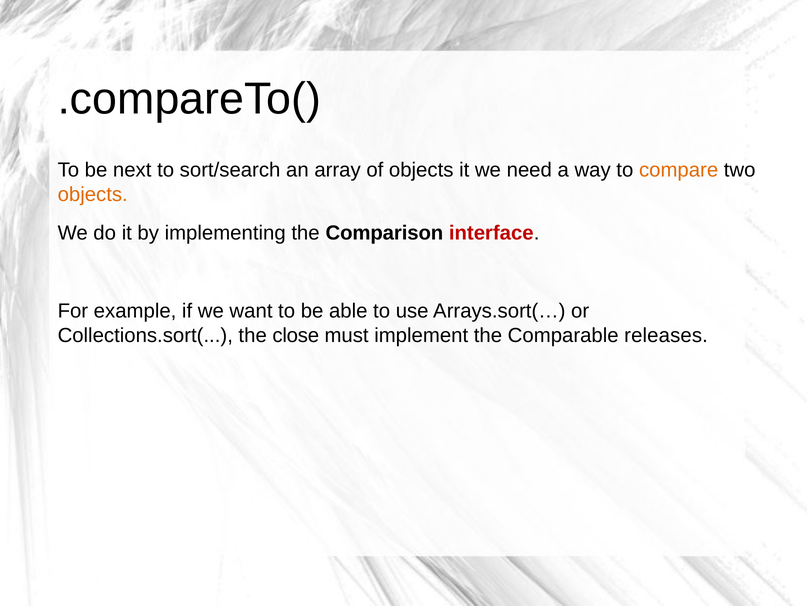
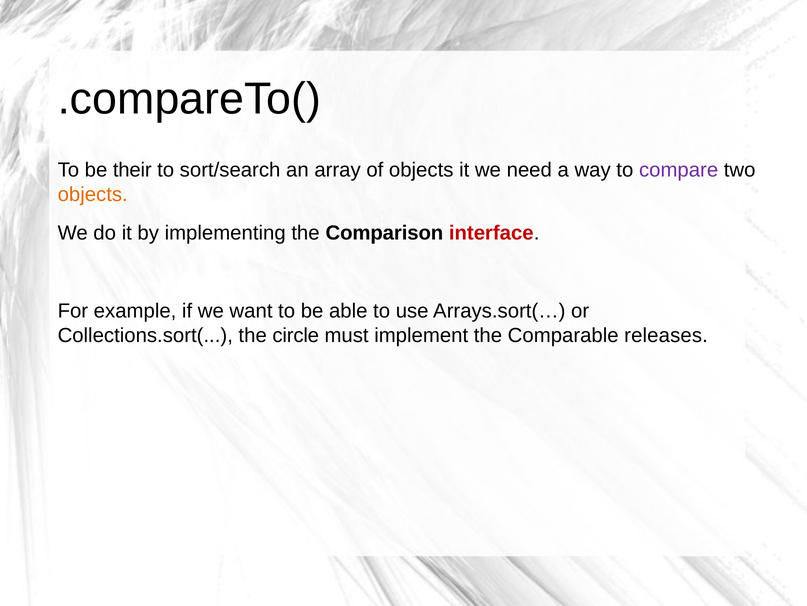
next: next -> their (132, 170)
compare colour: orange -> purple (679, 170)
close: close -> circle (296, 335)
